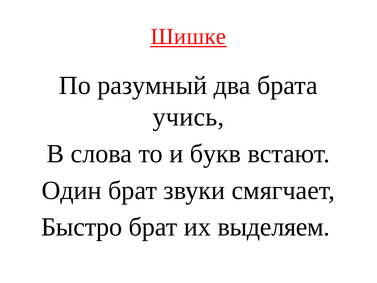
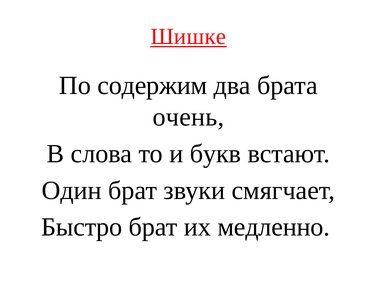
разумный: разумный -> содержим (152, 85)
учись: учись -> очень (188, 117)
выделяем: выделяем -> медленно (274, 227)
